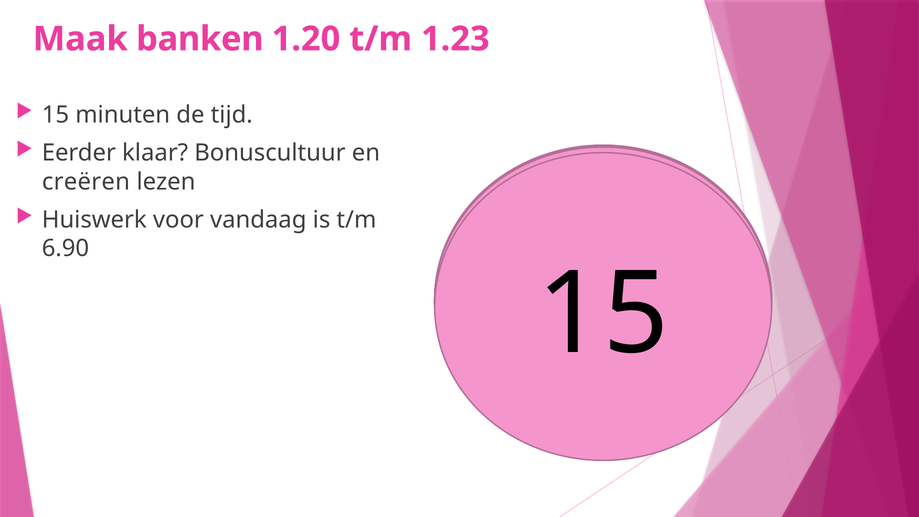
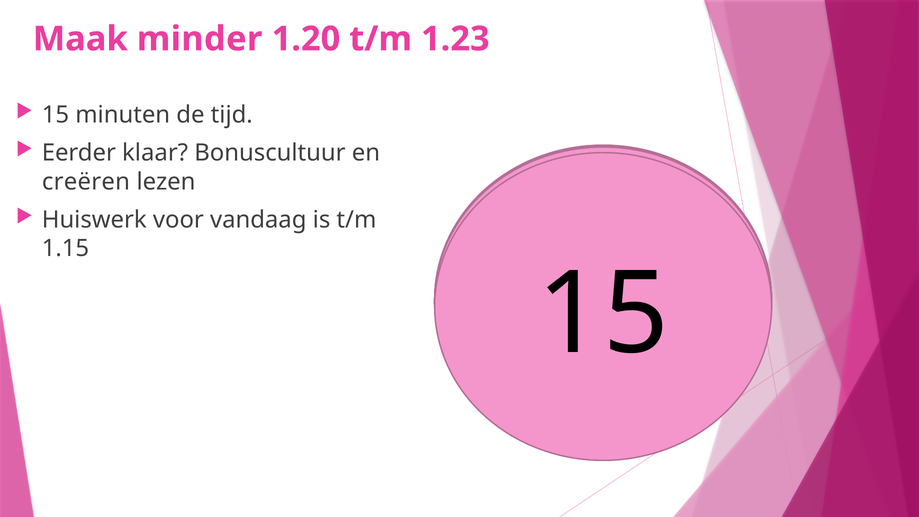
banken: banken -> minder (200, 39)
6.90: 6.90 -> 1.15 (65, 249)
